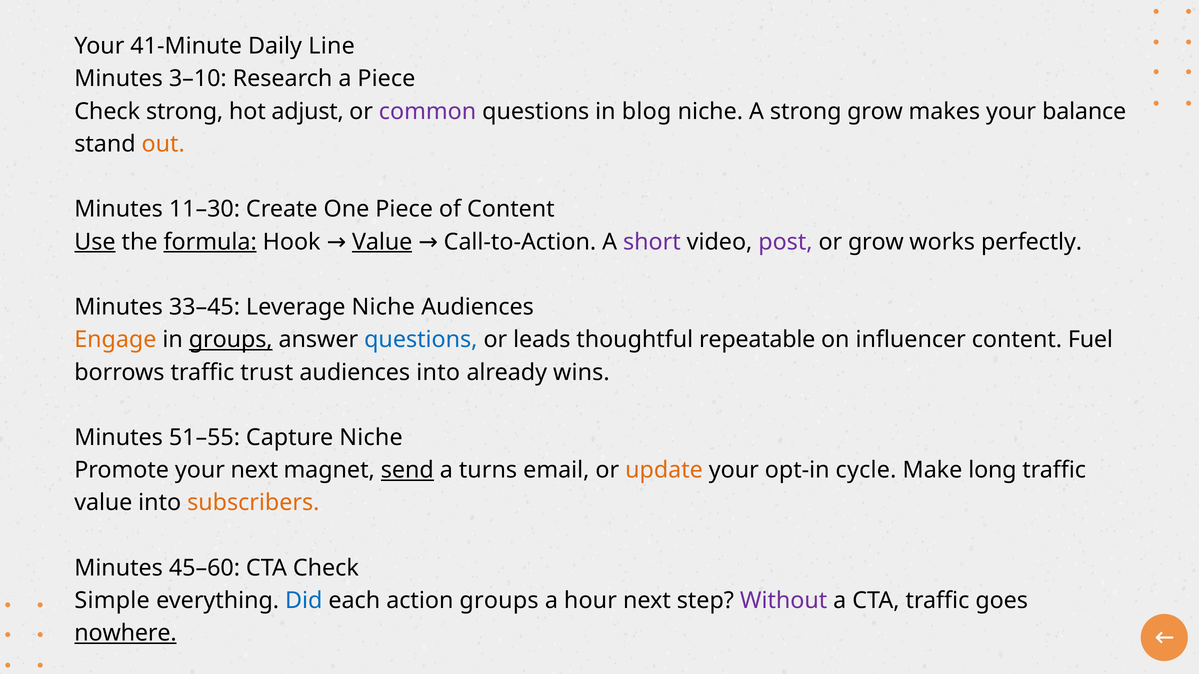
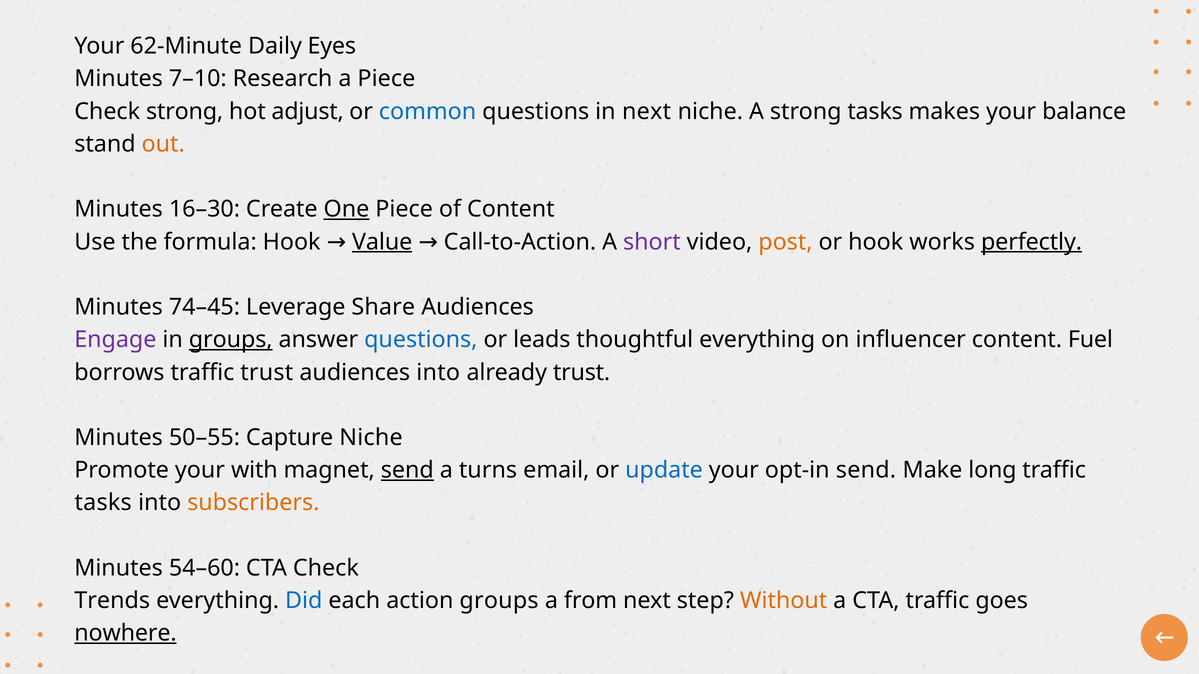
41-Minute: 41-Minute -> 62-Minute (186, 46)
Line: Line -> Eyes (332, 46)
3–10: 3–10 -> 7–10 (198, 79)
common colour: purple -> blue (428, 111)
in blog: blog -> next (647, 111)
strong grow: grow -> tasks (875, 111)
11–30: 11–30 -> 16–30 (204, 209)
One underline: none -> present (346, 209)
Use underline: present -> none (95, 242)
formula underline: present -> none (210, 242)
post colour: purple -> orange (785, 242)
or grow: grow -> hook (876, 242)
perfectly underline: none -> present (1032, 242)
33–45: 33–45 -> 74–45 (204, 307)
Leverage Niche: Niche -> Share (383, 307)
Engage colour: orange -> purple (115, 340)
thoughtful repeatable: repeatable -> everything (757, 340)
already wins: wins -> trust (582, 373)
51–55: 51–55 -> 50–55 (204, 438)
your next: next -> with (254, 470)
update colour: orange -> blue (664, 470)
opt-in cycle: cycle -> send (866, 470)
value: value -> tasks (103, 503)
45–60: 45–60 -> 54–60 (204, 568)
Simple: Simple -> Trends (112, 601)
hour: hour -> from (591, 601)
Without colour: purple -> orange (784, 601)
